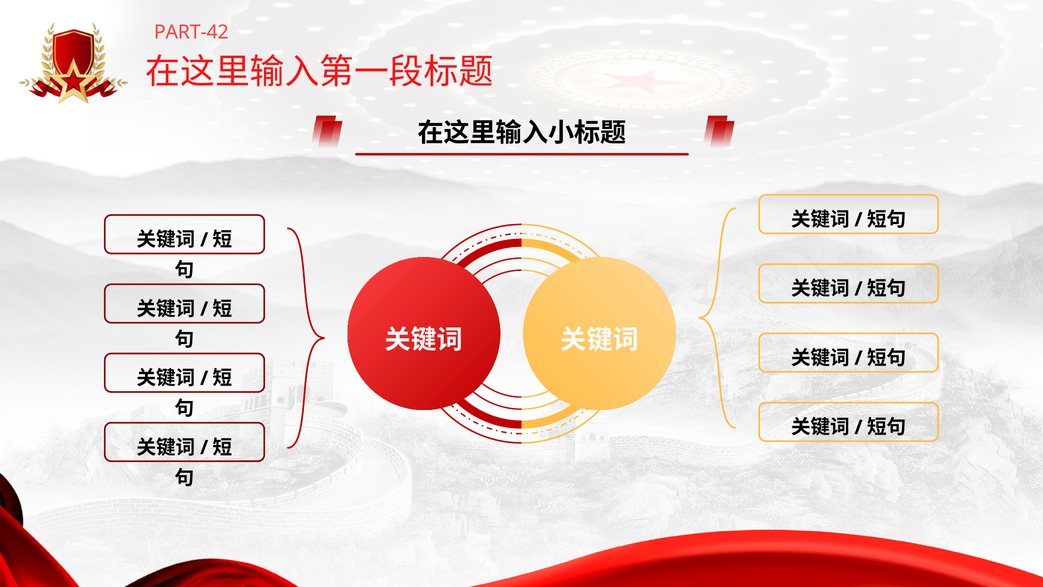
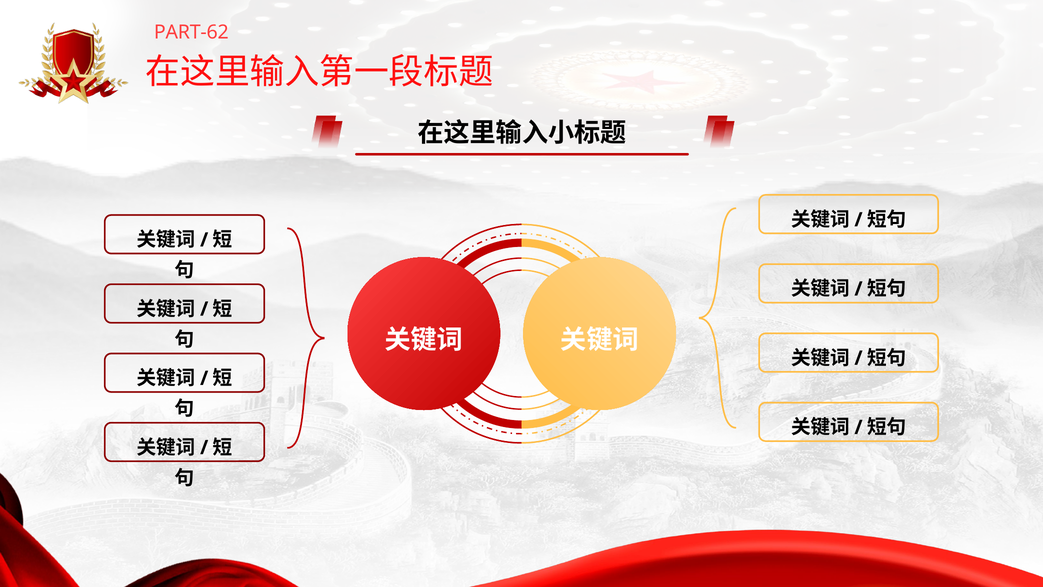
PART-42: PART-42 -> PART-62 (191, 32)
